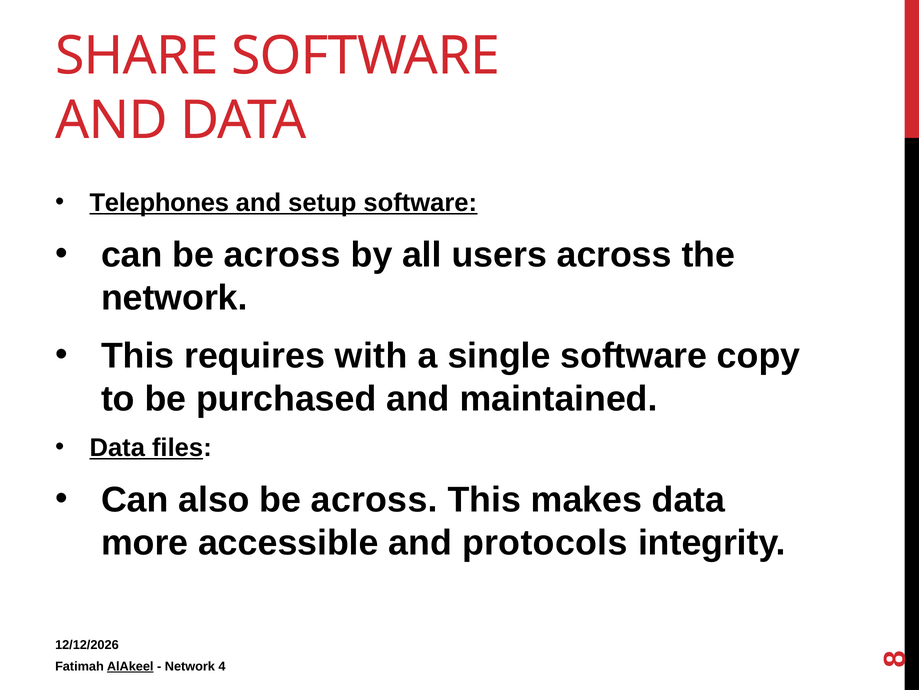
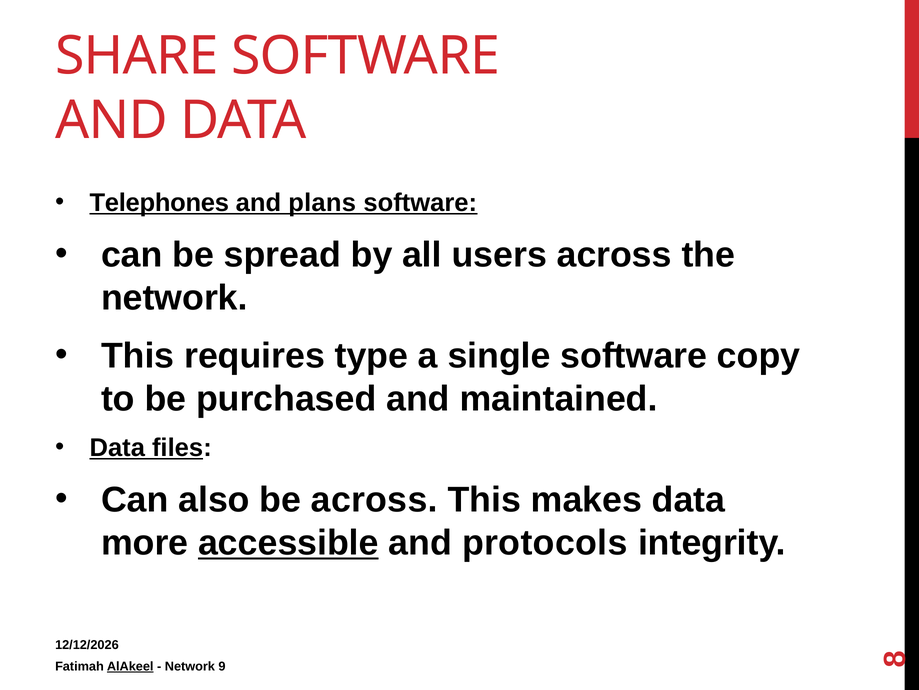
setup: setup -> plans (322, 202)
can be across: across -> spread (282, 255)
with: with -> type (371, 355)
accessible underline: none -> present (288, 542)
4: 4 -> 9 (222, 666)
